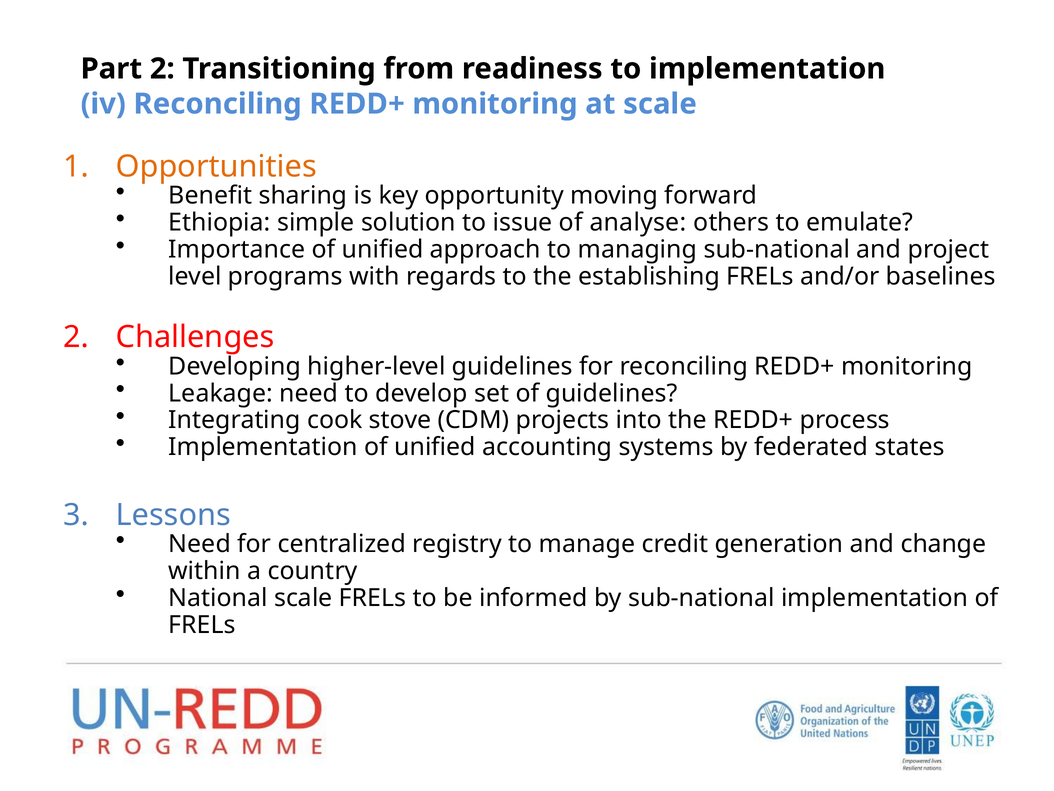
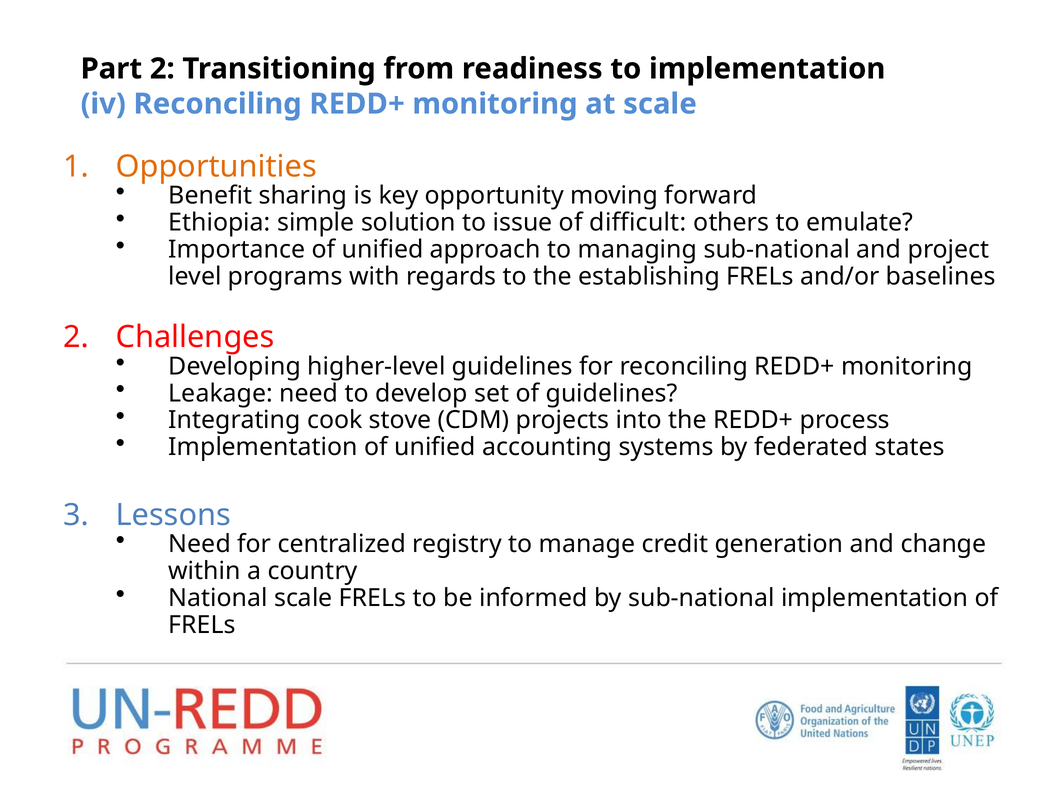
analyse: analyse -> difficult (638, 222)
